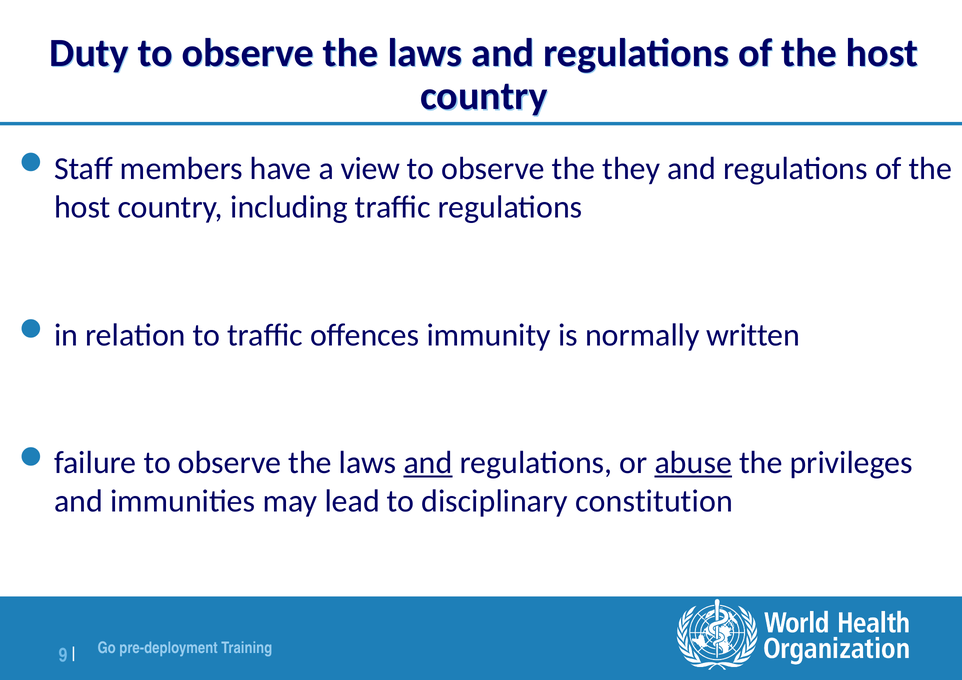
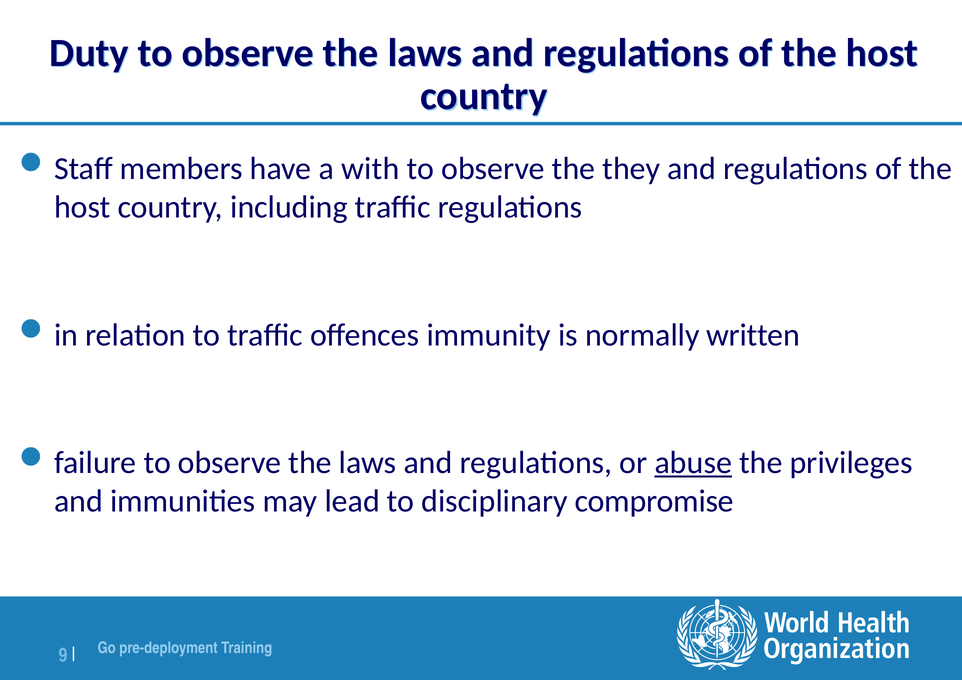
view: view -> with (370, 169)
and underline: present -> none (428, 463)
constitution: constitution -> compromise (654, 501)
